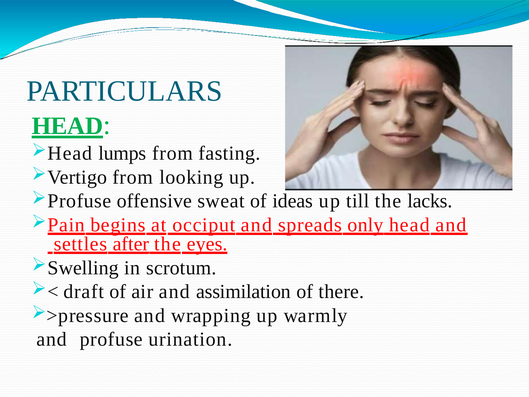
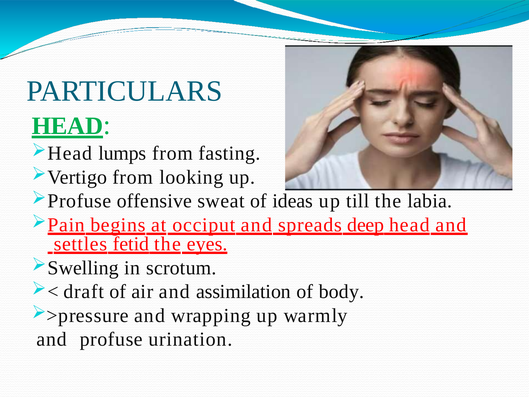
lacks: lacks -> labia (430, 201)
only: only -> deep (366, 225)
after: after -> fetid (131, 244)
there: there -> body (341, 291)
